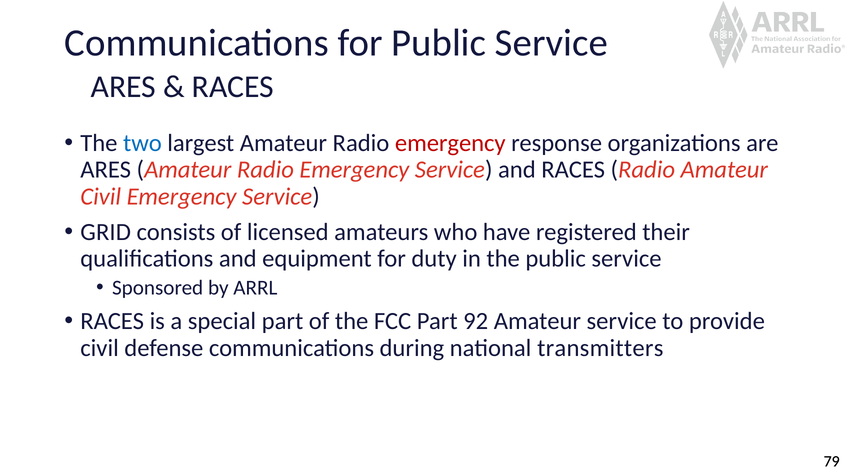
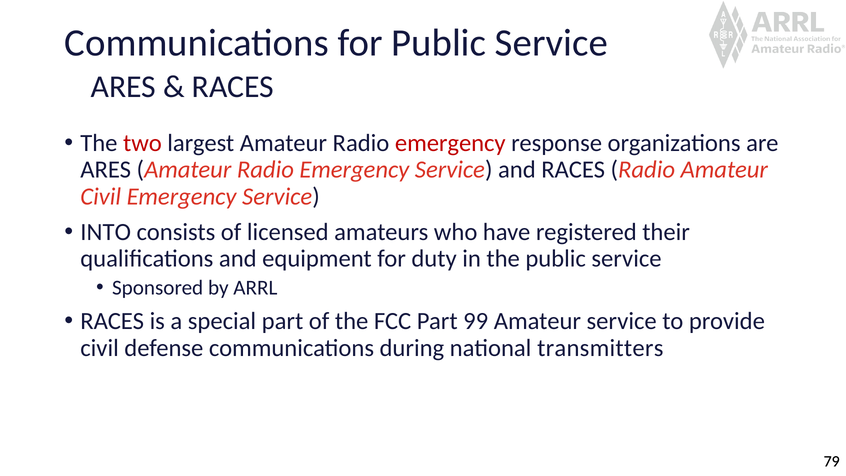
two colour: blue -> red (142, 143)
GRID: GRID -> INTO (106, 232)
92: 92 -> 99 (476, 321)
